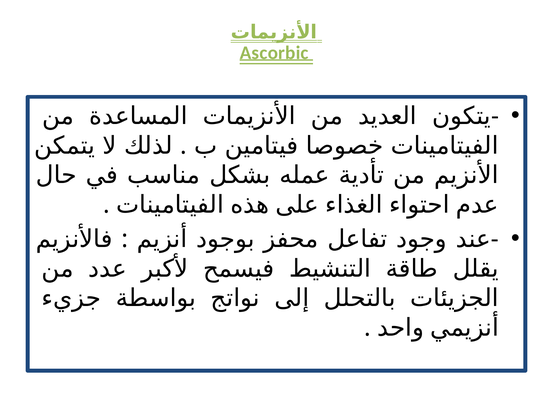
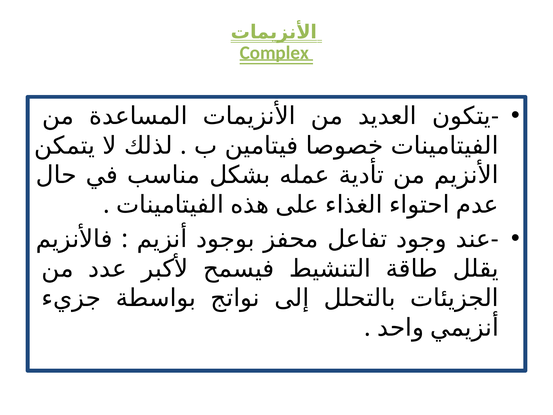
Ascorbic: Ascorbic -> Complex (274, 53)
